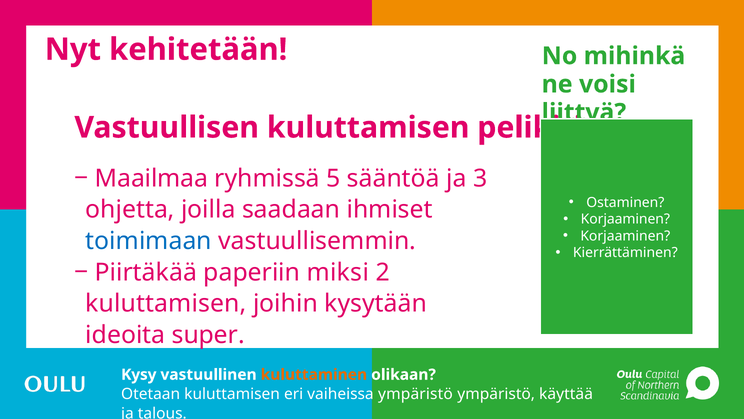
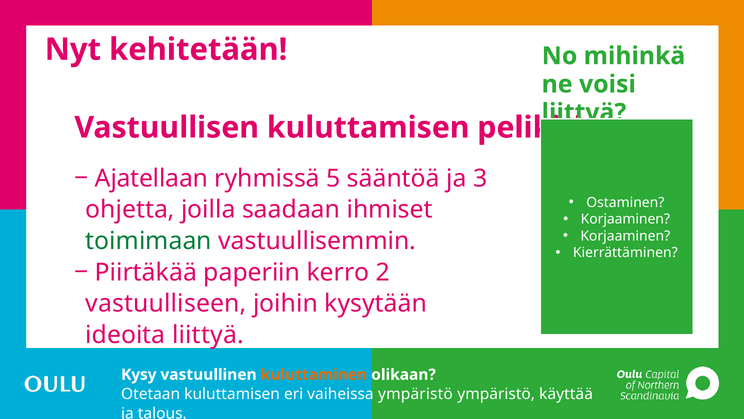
Maailmaa: Maailmaa -> Ajatellaan (152, 178)
toimimaan colour: blue -> green (149, 241)
miksi: miksi -> kerro (338, 272)
kuluttamisen: kuluttamisen -> vastuulliseen (166, 303)
ideoita super: super -> liittyä (208, 334)
